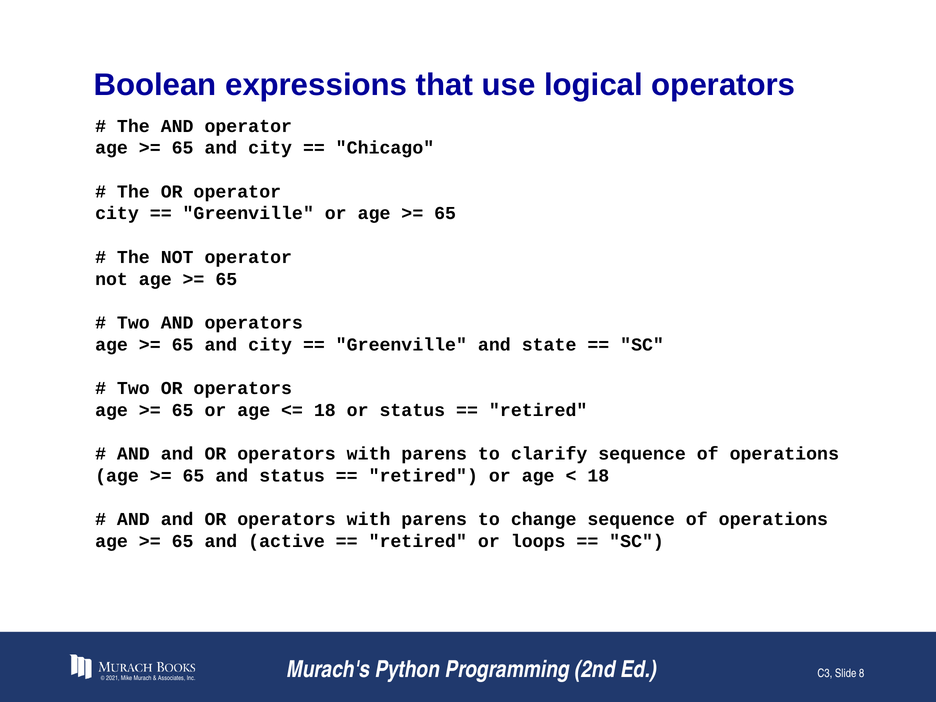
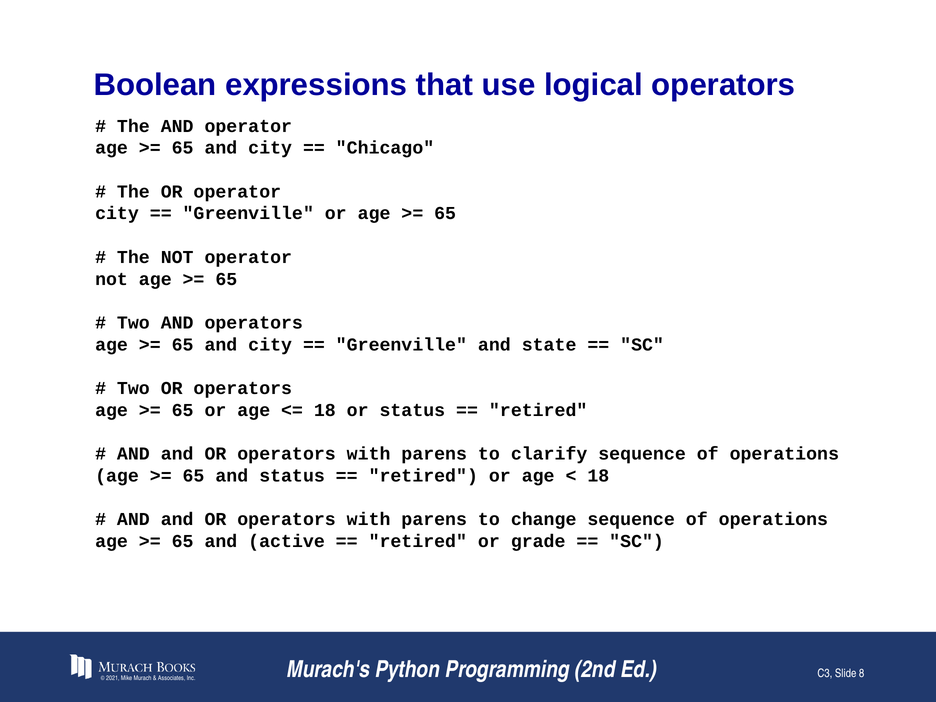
loops: loops -> grade (538, 541)
